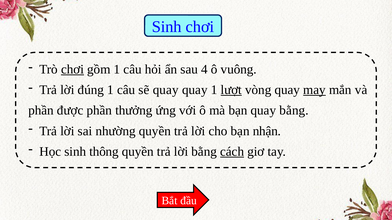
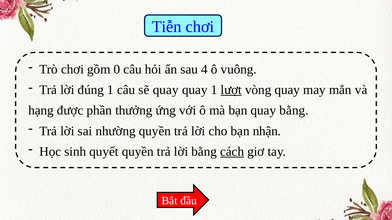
Sinh: Sinh -> Tiễn (167, 27)
chơi underline: present -> none (72, 69)
gồm 1: 1 -> 0 (117, 69)
may underline: present -> none (314, 90)
phần: phần -> hạng (41, 111)
thông: thông -> quyết (104, 152)
